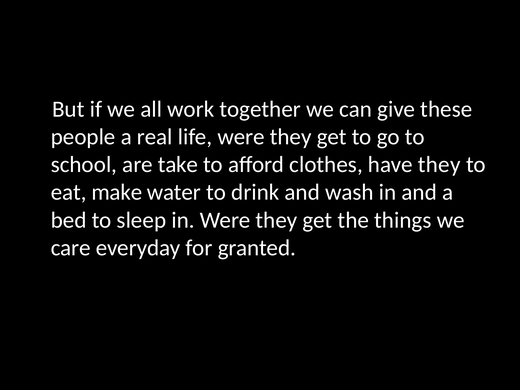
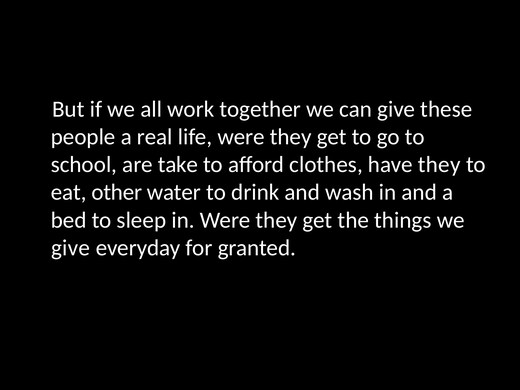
make: make -> other (117, 192)
care: care -> give (70, 248)
